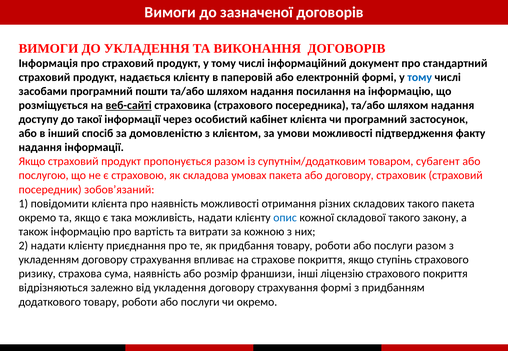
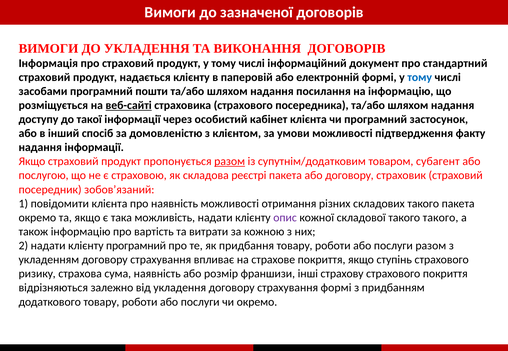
разом underline: none -> present (230, 162)
умовах: умовах -> реєстрі (249, 176)
опис colour: blue -> purple (285, 218)
такого закону: закону -> такого (441, 218)
клієнту приєднання: приєднання -> програмний (136, 246)
ліцензію: ліцензію -> страхову (342, 274)
